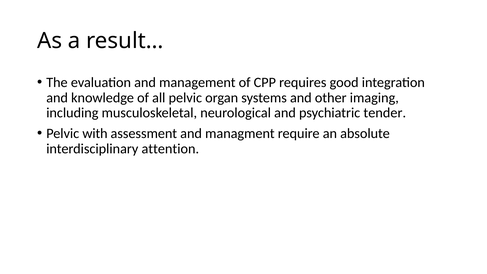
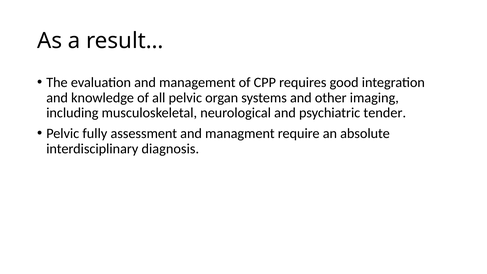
with: with -> fully (95, 133)
attention: attention -> diagnosis (170, 149)
